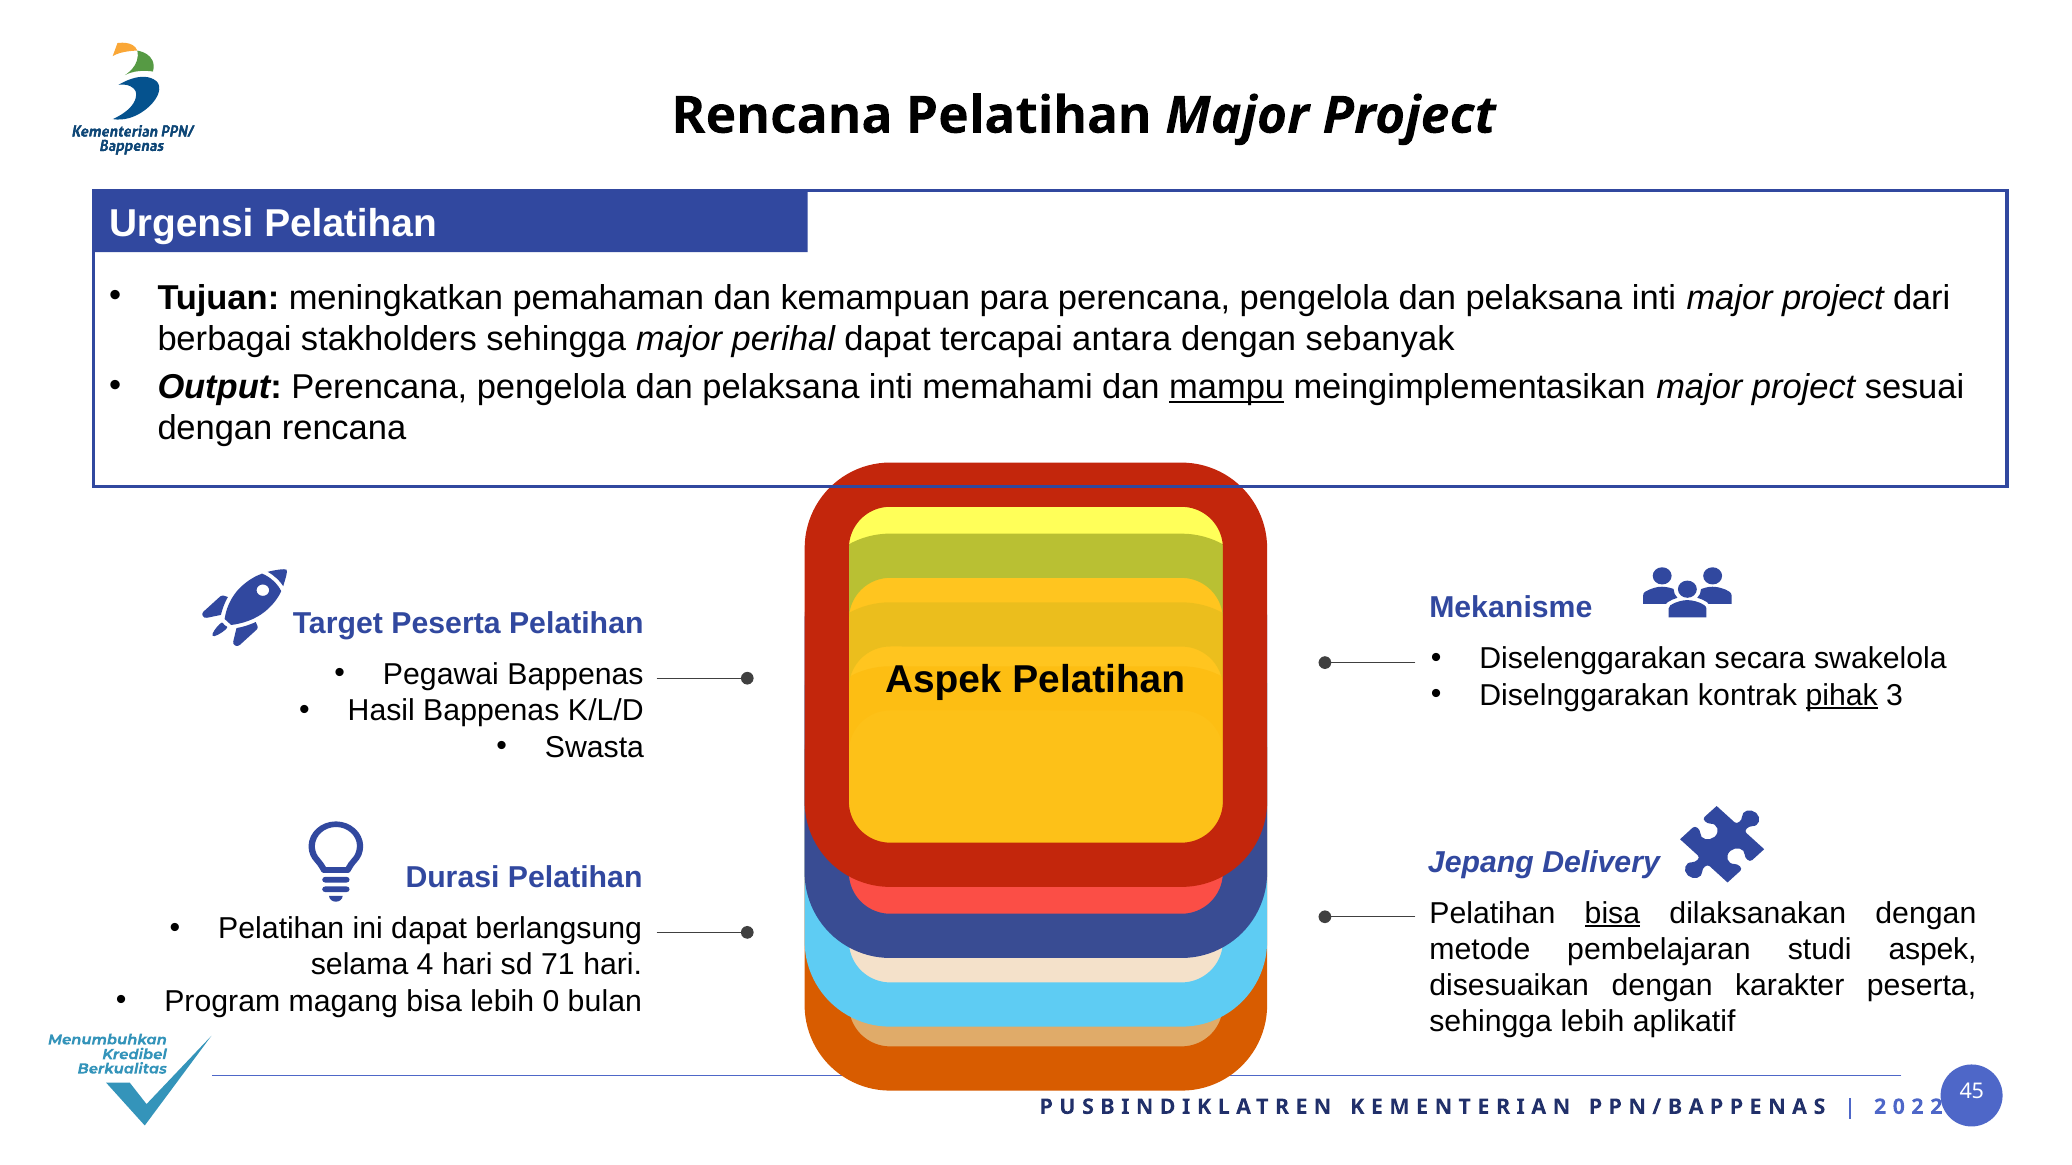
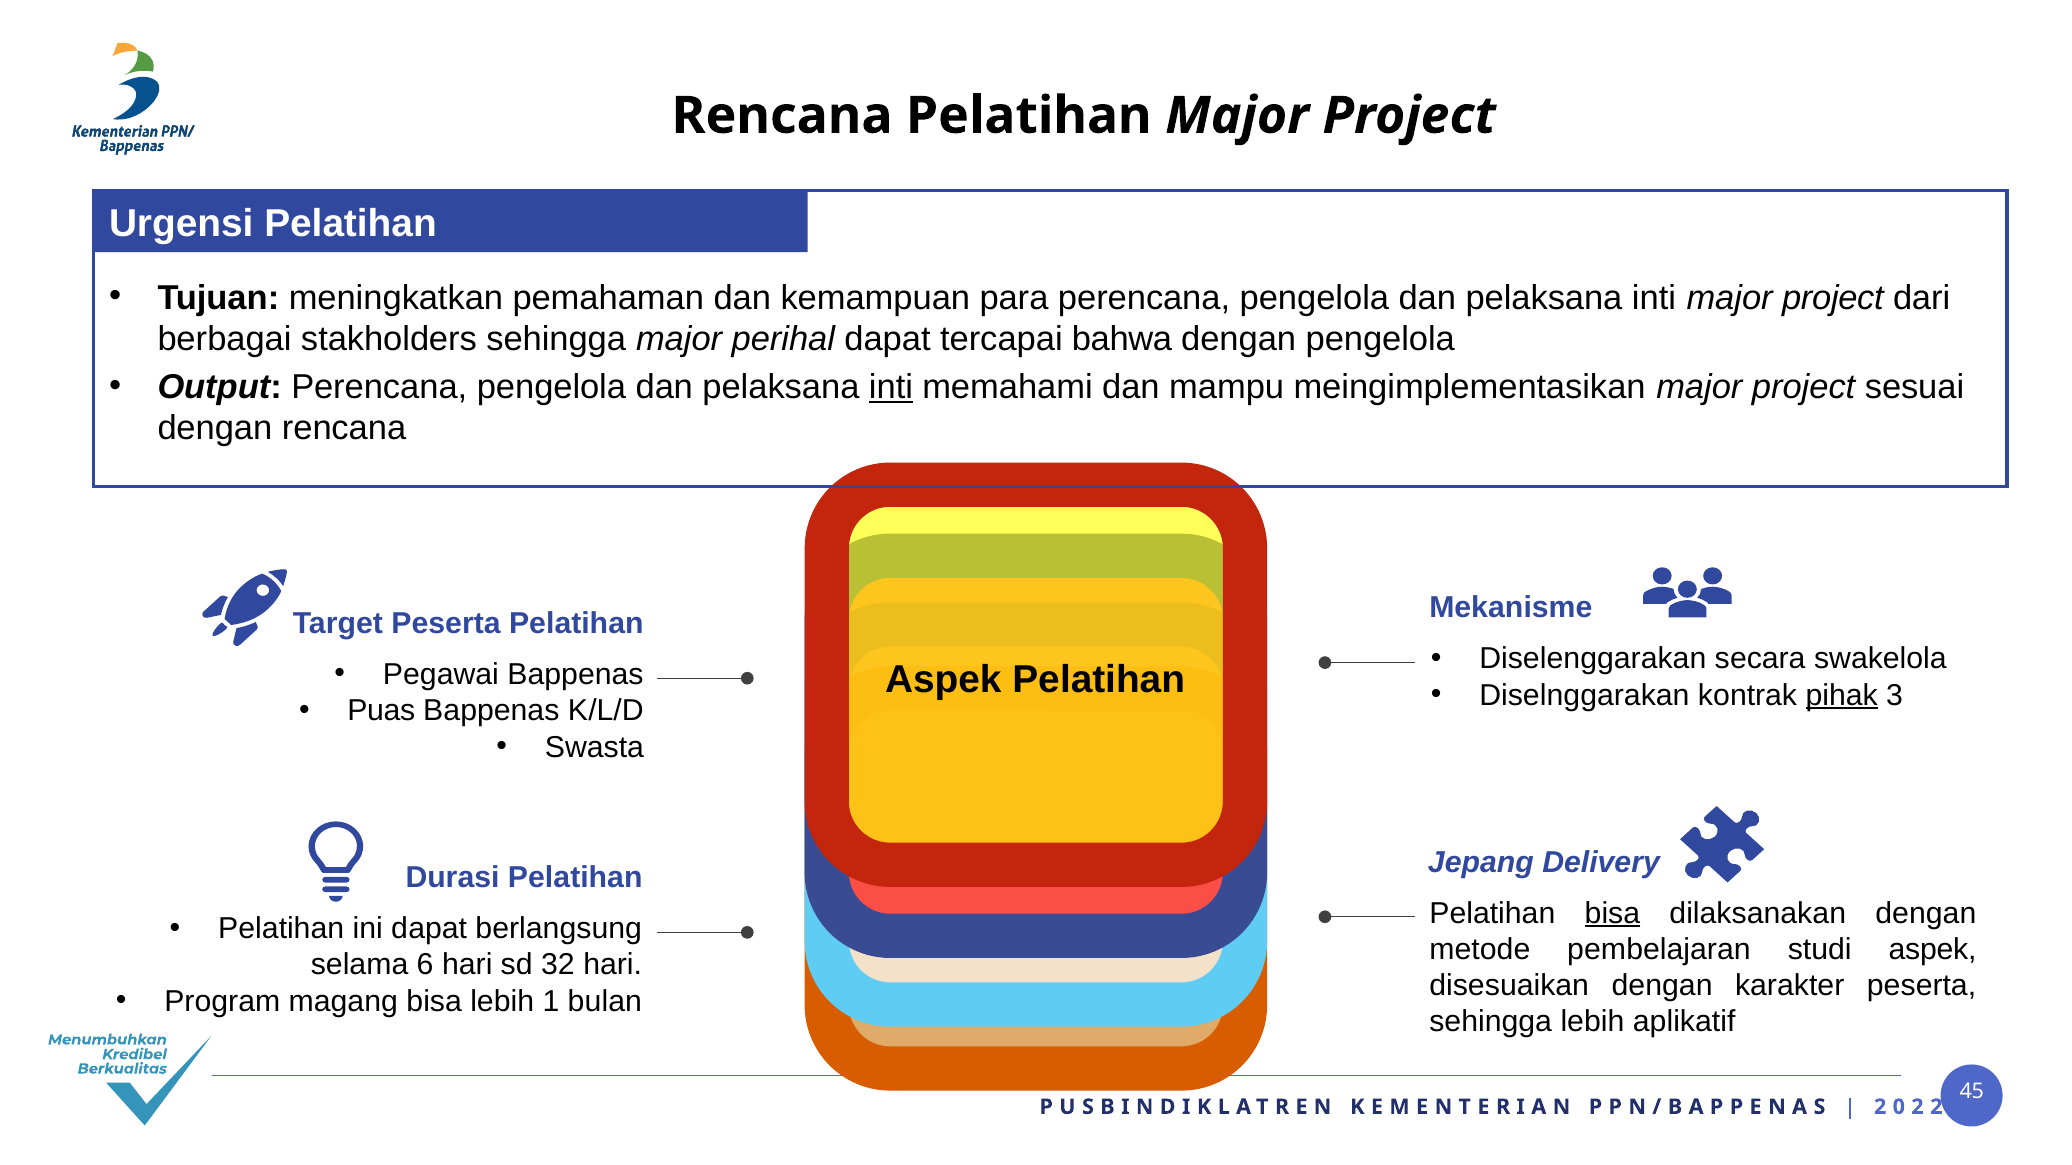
antara: antara -> bahwa (1122, 339)
dengan sebanyak: sebanyak -> pengelola (1380, 339)
inti underline: none -> present (891, 387)
mampu underline: present -> none (1227, 387)
Hasil: Hasil -> Puas (381, 711)
4: 4 -> 6 (425, 965)
71: 71 -> 32 (558, 965)
lebih 0: 0 -> 1 (551, 1002)
